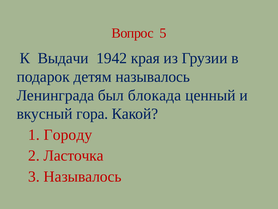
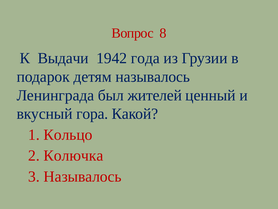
5: 5 -> 8 (163, 33)
края: края -> года (145, 58)
блокада: блокада -> жителей (155, 95)
Городу: Городу -> Кольцо (68, 134)
Ласточка: Ласточка -> Колючка (73, 155)
